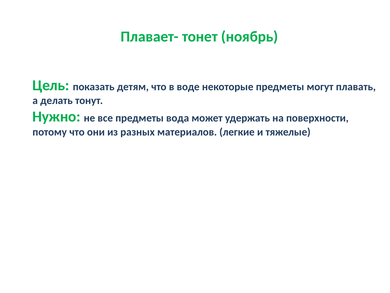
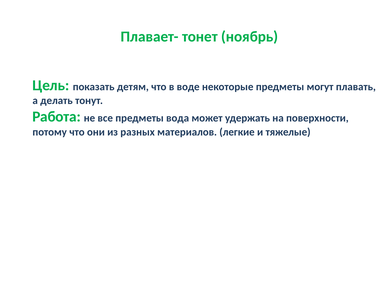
Нужно: Нужно -> Работа (56, 116)
